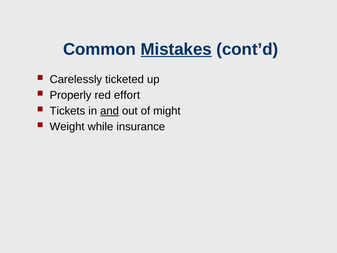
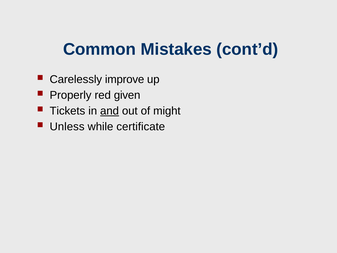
Mistakes underline: present -> none (176, 49)
ticketed: ticketed -> improve (125, 79)
effort: effort -> given (127, 95)
Weight: Weight -> Unless (67, 127)
insurance: insurance -> certificate (141, 127)
